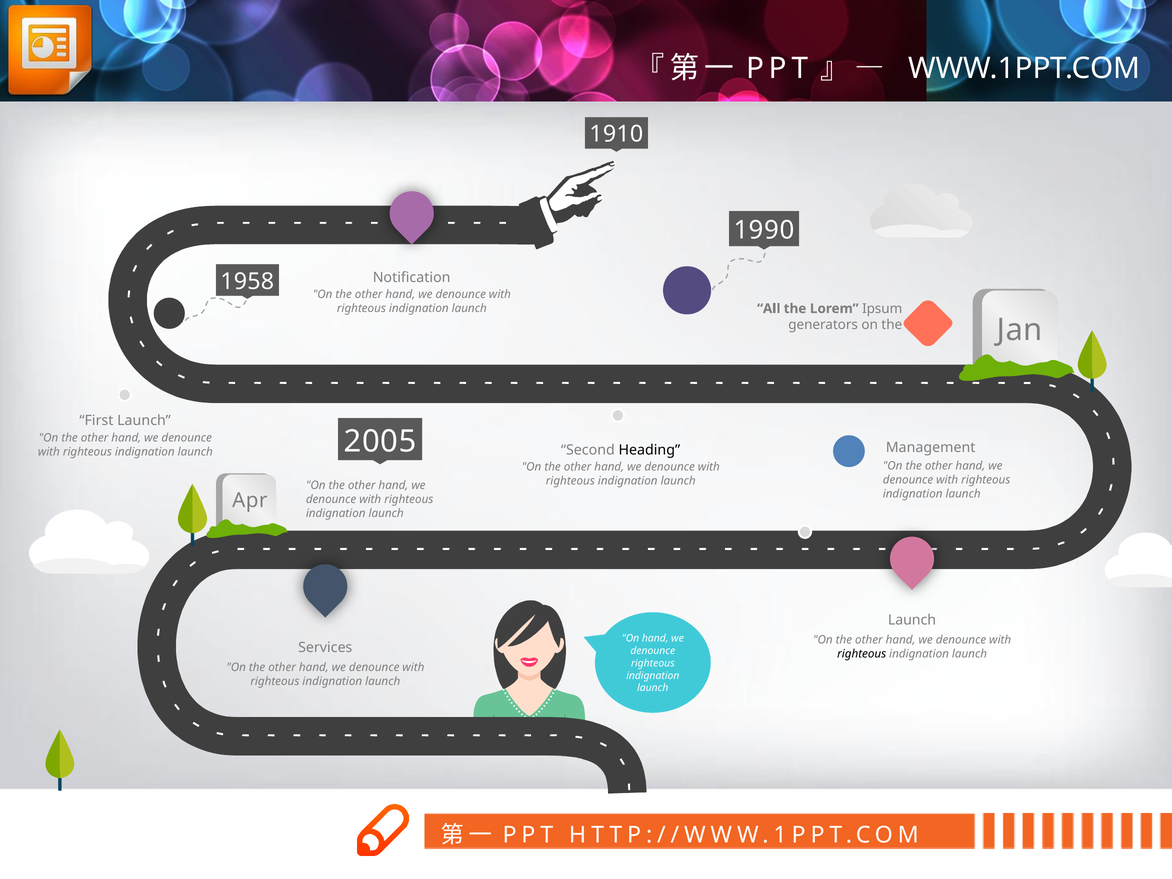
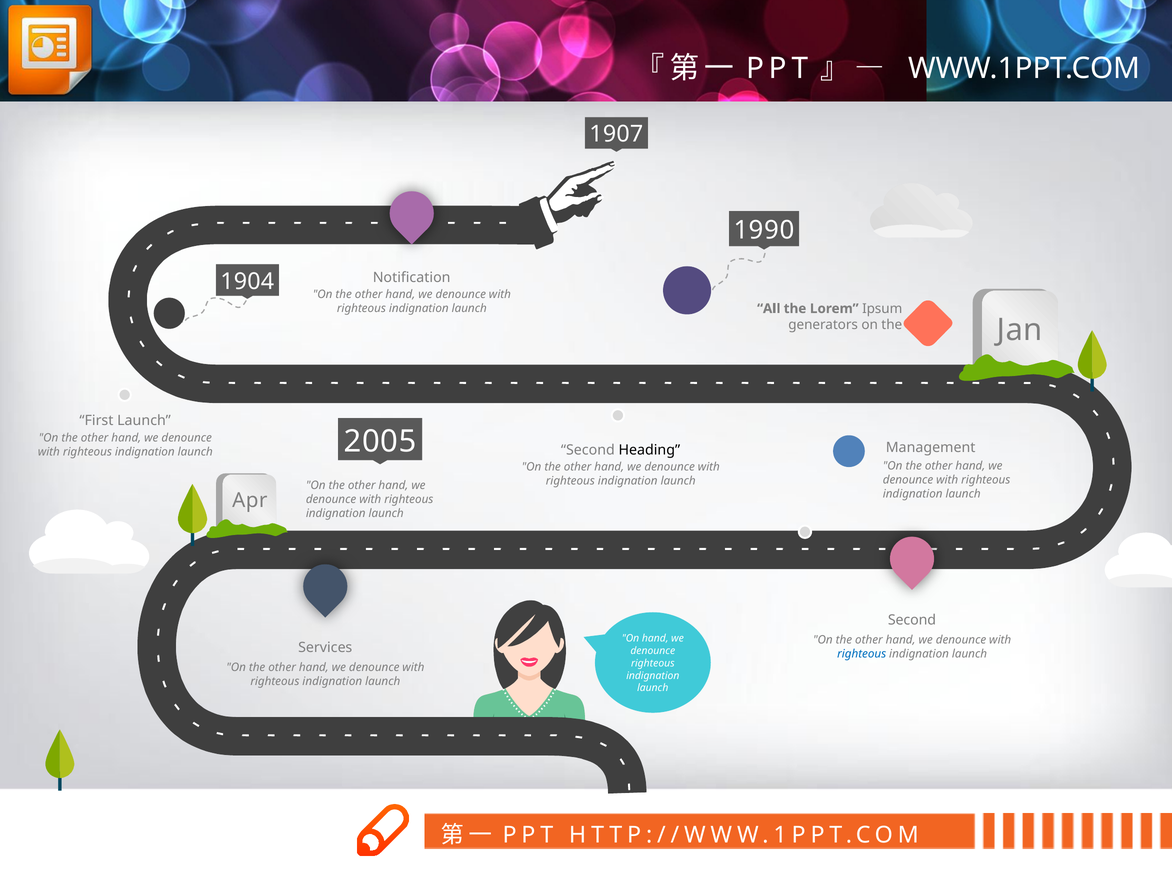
1910: 1910 -> 1907 (616, 134)
1958: 1958 -> 1904 (247, 281)
Launch: Launch -> Second (912, 620)
righteous colour: black -> blue (862, 654)
